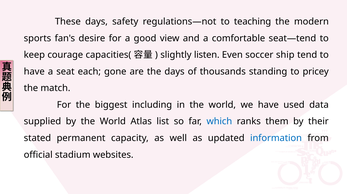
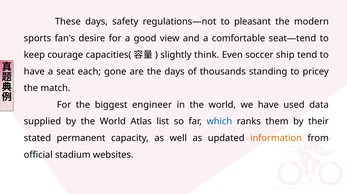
teaching: teaching -> pleasant (253, 22)
listen: listen -> think (207, 55)
including: including -> engineer (152, 105)
information colour: blue -> orange (276, 138)
